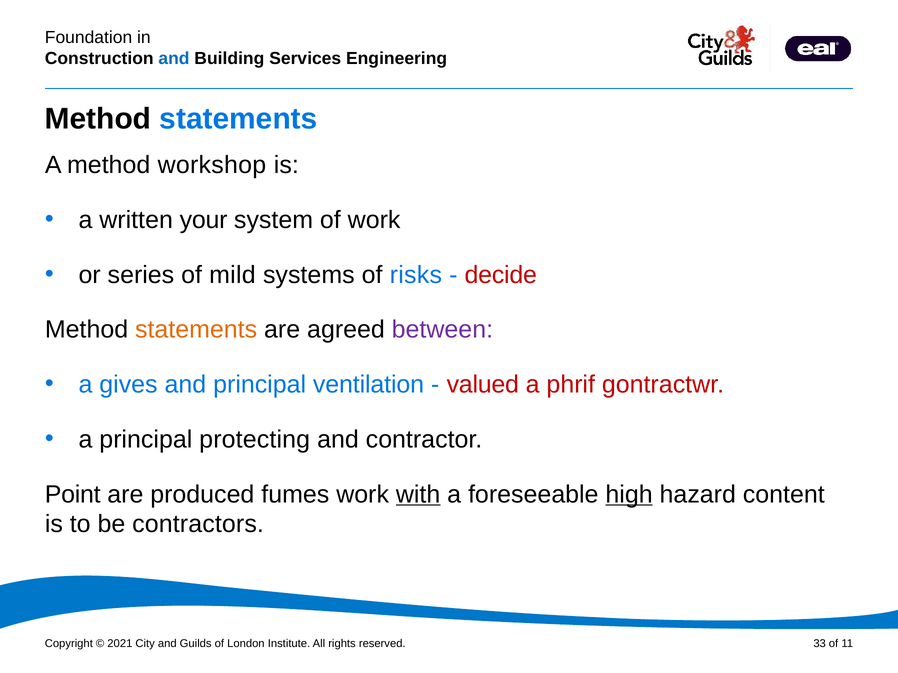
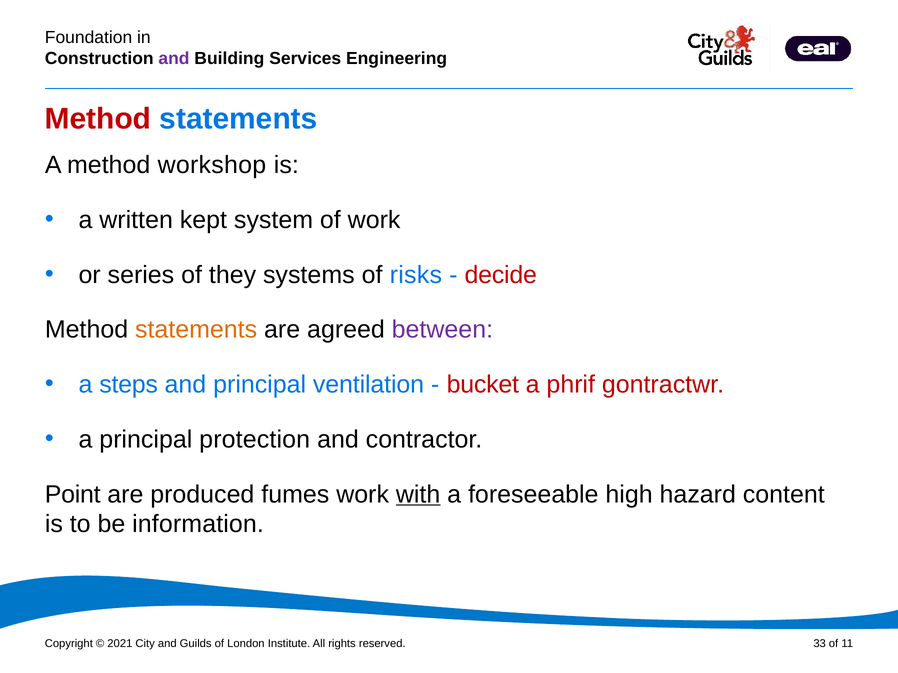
and colour: blue -> purple (174, 58)
Method colour: black -> red (98, 119)
your: your -> kept (203, 220)
mild: mild -> they (233, 275)
gives: gives -> steps (129, 385)
valued: valued -> bucket (483, 385)
protecting: protecting -> protection (255, 440)
high underline: present -> none (629, 495)
contractors: contractors -> information (198, 525)
